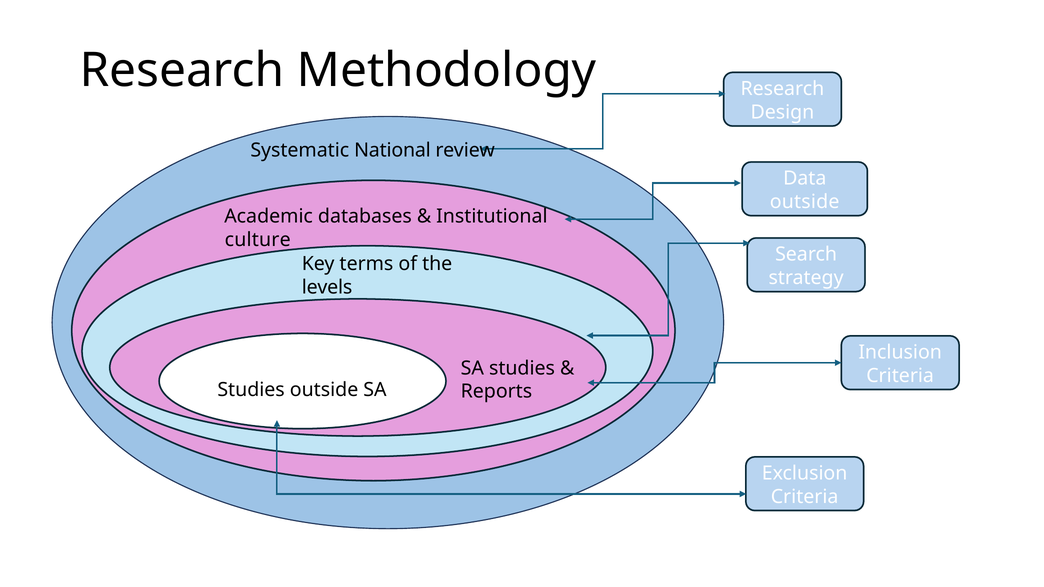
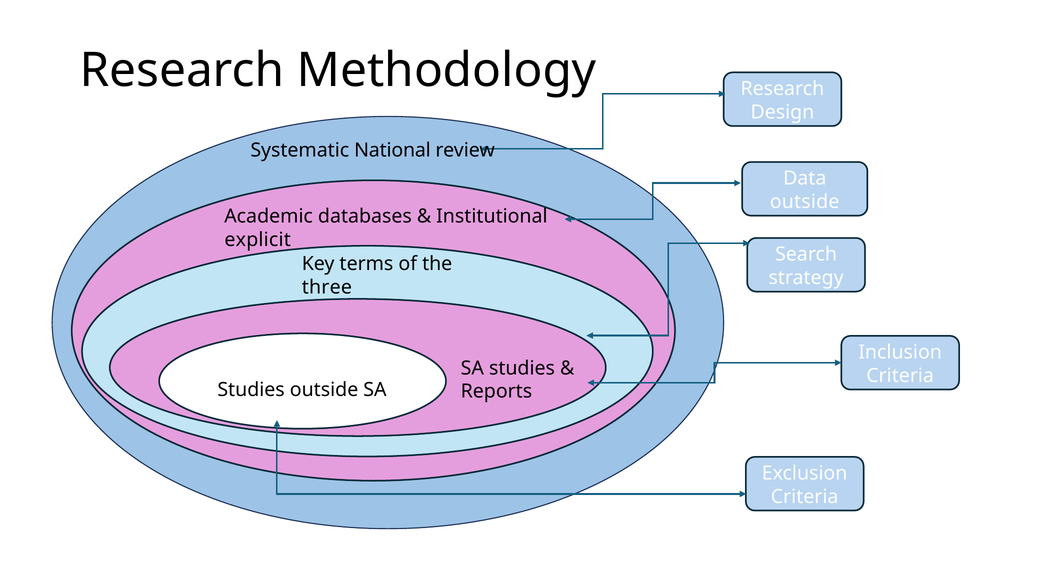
culture: culture -> explicit (258, 240)
levels: levels -> three (327, 287)
